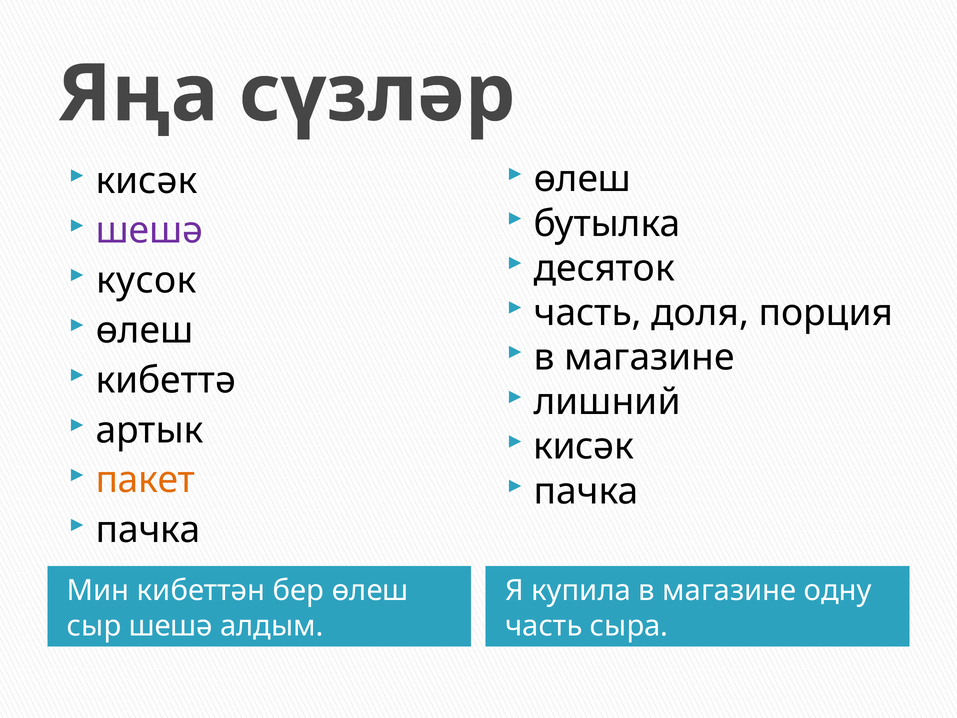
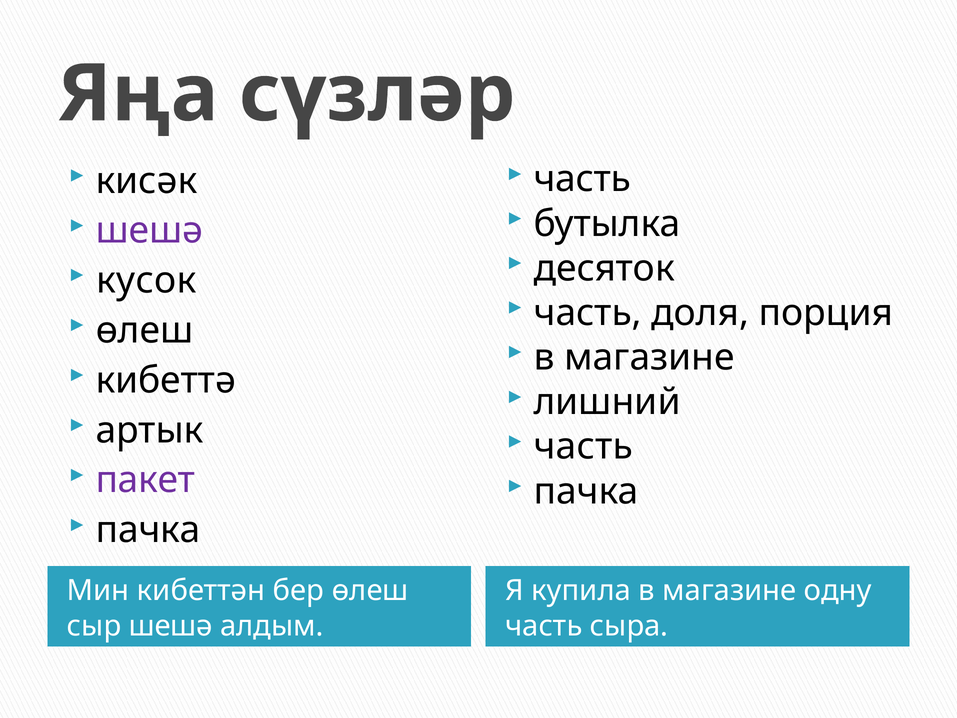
өлеш: өлеш -> часть (582, 179)
кисәк: кисәк -> часть (583, 447)
пакет colour: orange -> purple (145, 480)
